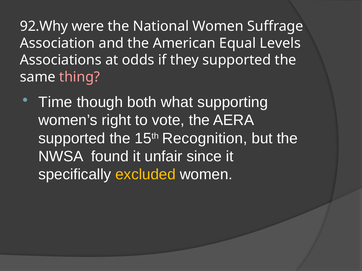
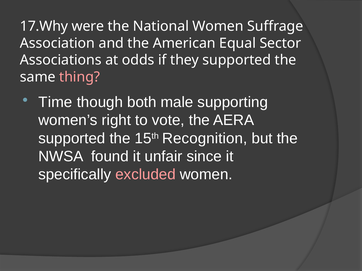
92.Why: 92.Why -> 17.Why (44, 26)
Levels: Levels -> Sector (280, 43)
what: what -> male (177, 102)
excluded colour: yellow -> pink (146, 175)
